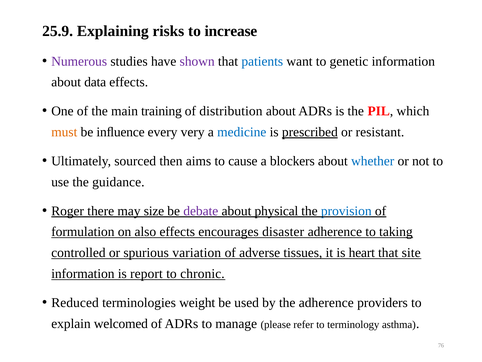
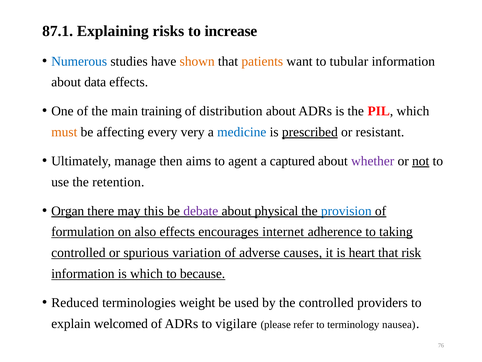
25.9: 25.9 -> 87.1 (58, 31)
Numerous colour: purple -> blue (79, 61)
shown colour: purple -> orange (197, 61)
patients colour: blue -> orange (262, 61)
genetic: genetic -> tubular (349, 61)
inﬂuence: inﬂuence -> affecting (120, 132)
sourced: sourced -> manage (135, 161)
cause: cause -> agent (243, 161)
blockers: blockers -> captured (292, 161)
whether colour: blue -> purple (373, 161)
not underline: none -> present (421, 161)
guidance: guidance -> retention (118, 182)
Roger: Roger -> Organ (68, 211)
size: size -> this (154, 211)
disaster: disaster -> internet (283, 232)
tissues: tissues -> causes (303, 252)
site: site -> risk (411, 252)
is report: report -> which (147, 273)
chronic: chronic -> because (203, 273)
the adherence: adherence -> controlled (326, 302)
manage: manage -> vigilare (236, 323)
asthma: asthma -> nausea (399, 324)
